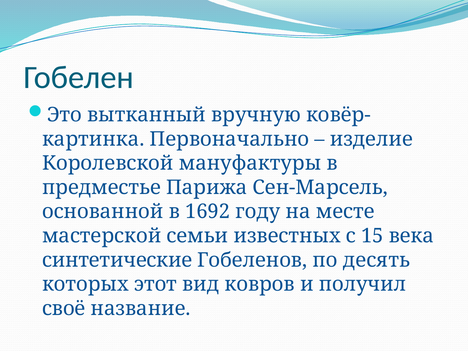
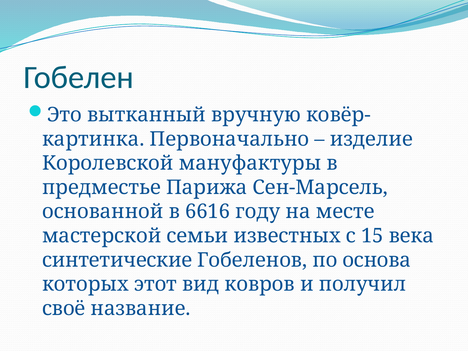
1692: 1692 -> 6616 (208, 212)
десять: десять -> основа (377, 260)
